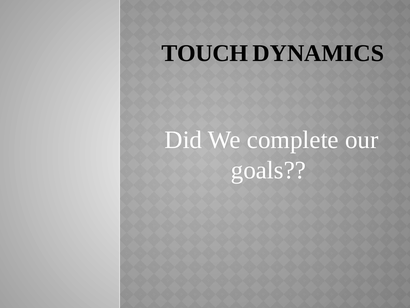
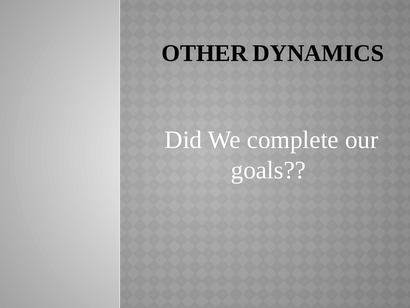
TOUCH: TOUCH -> OTHER (205, 53)
